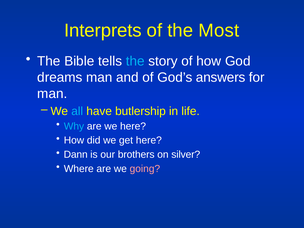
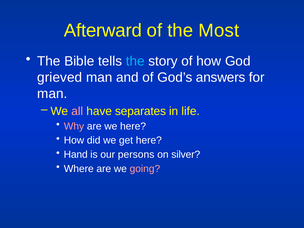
Interprets: Interprets -> Afterward (103, 30)
dreams: dreams -> grieved (60, 77)
all colour: light blue -> pink (77, 111)
butlership: butlership -> separates (140, 111)
Why colour: light blue -> pink (74, 126)
Dann: Dann -> Hand (76, 155)
brothers: brothers -> persons (136, 155)
